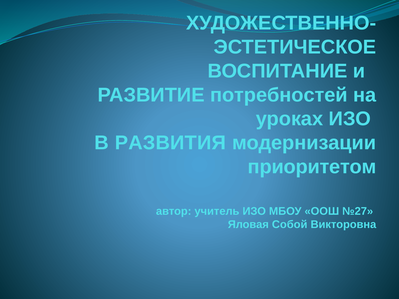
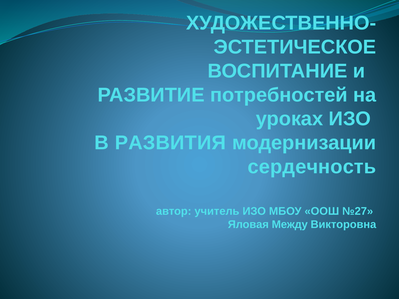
приоритетом: приоритетом -> сердечность (312, 167)
Собой: Собой -> Между (290, 225)
